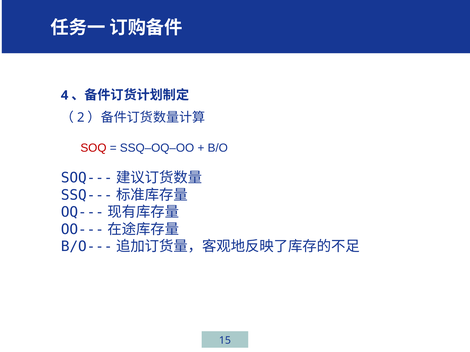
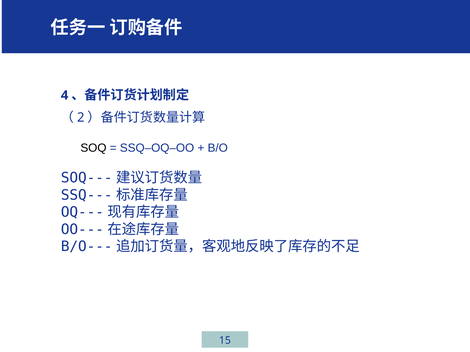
SOQ colour: red -> black (93, 148)
